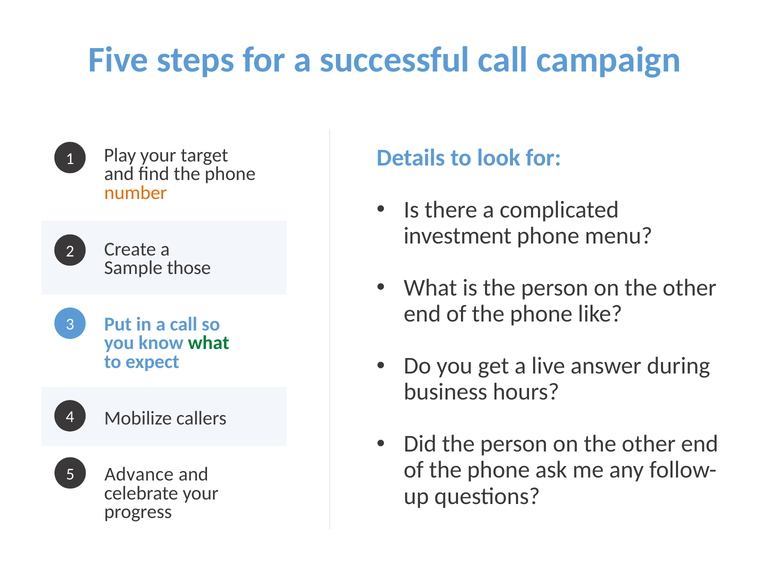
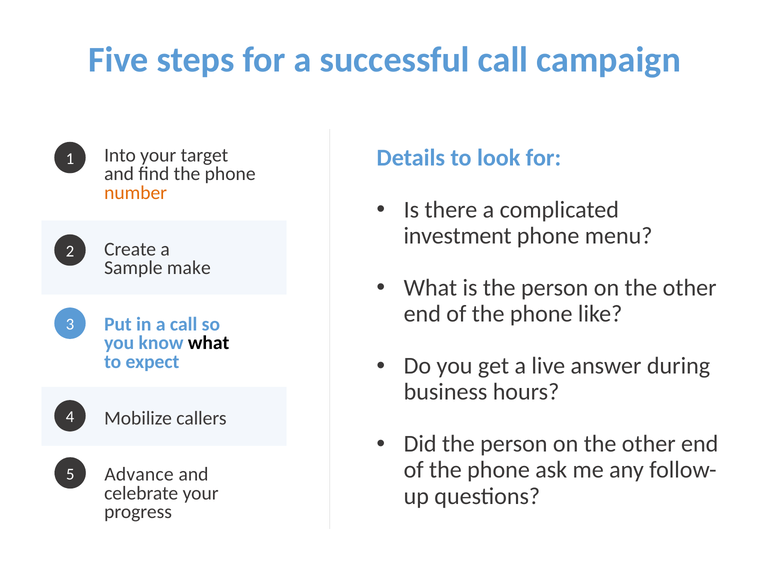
Play: Play -> Into (120, 155)
those: those -> make (189, 268)
what colour: green -> black (209, 343)
